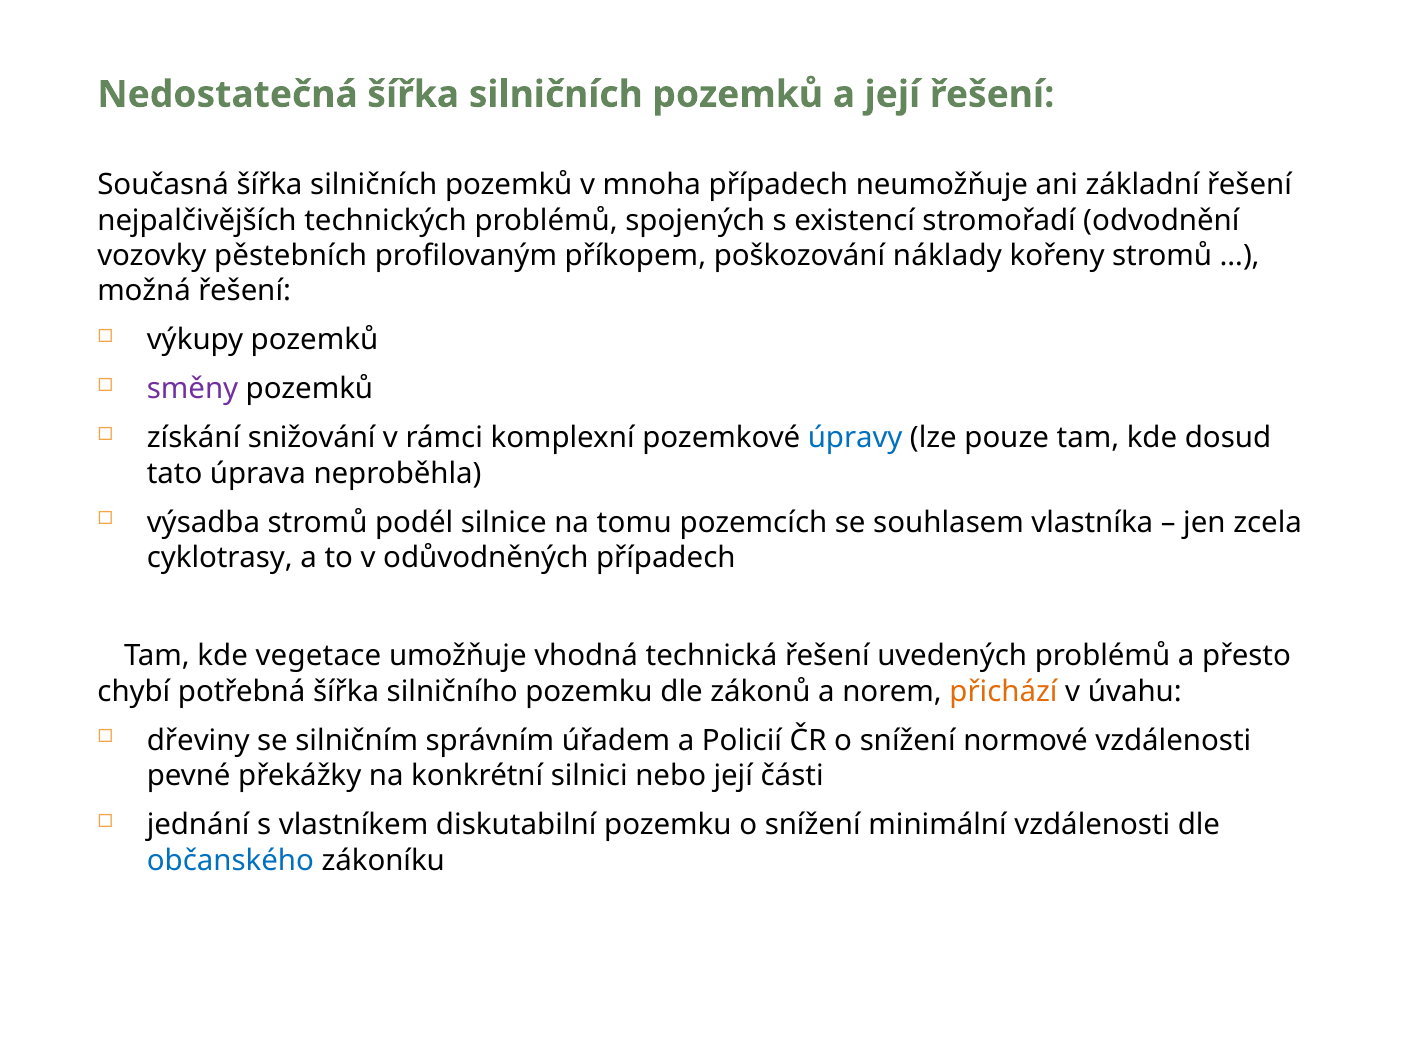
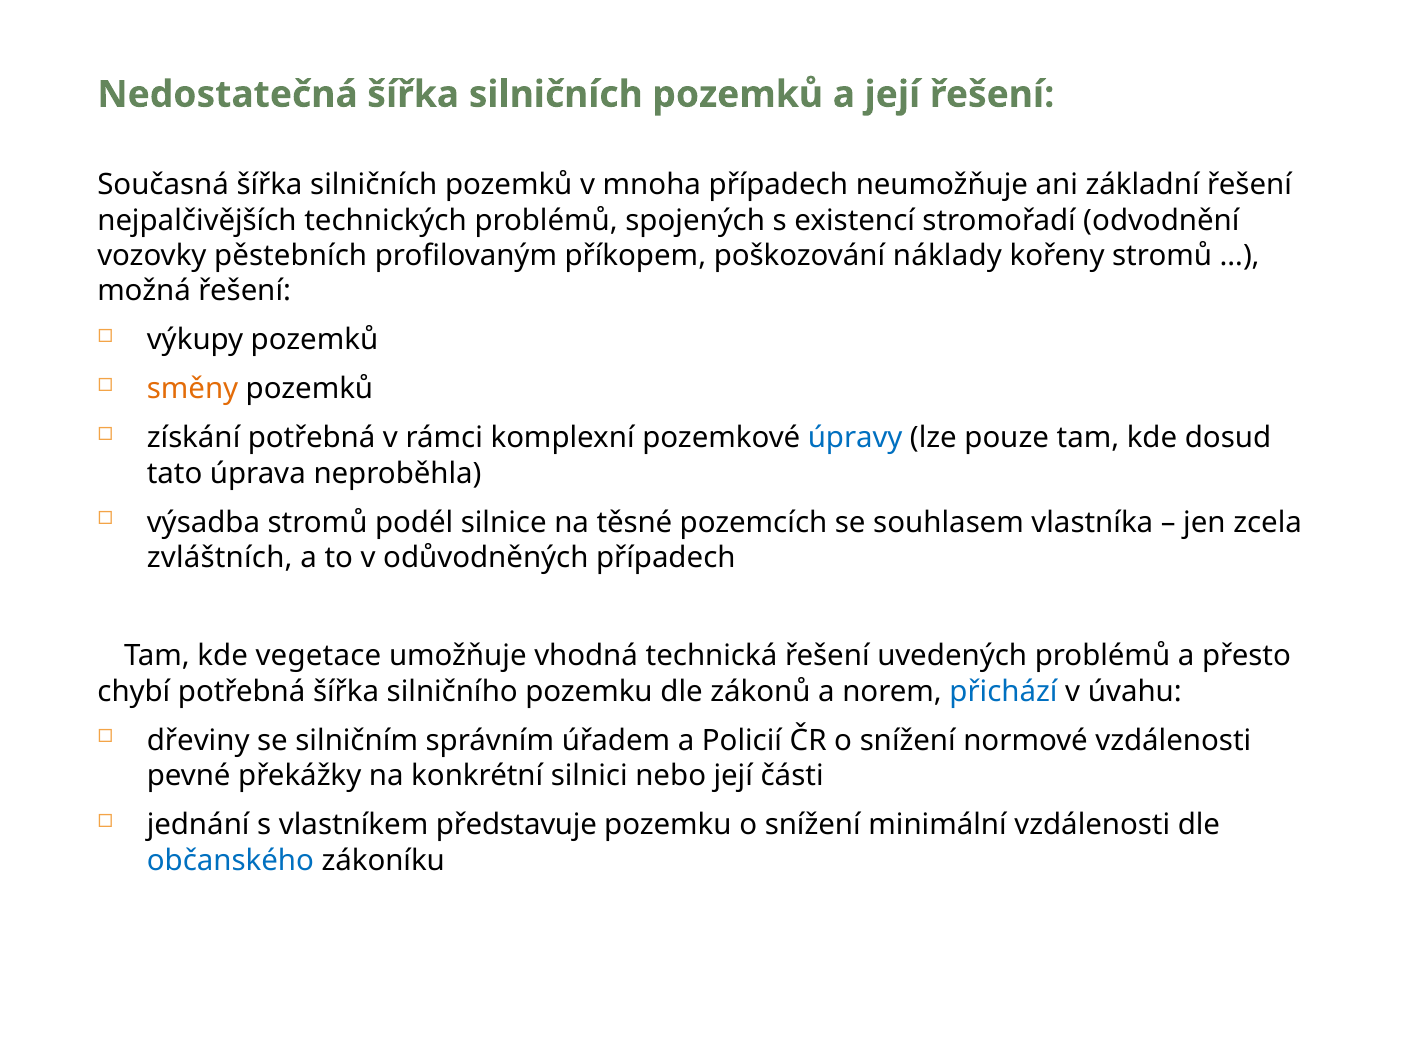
směny colour: purple -> orange (193, 389)
získání snižování: snižování -> potřebná (312, 438)
tomu: tomu -> těsné (634, 523)
cyklotrasy: cyklotrasy -> zvláštních (220, 558)
přichází colour: orange -> blue (1004, 692)
diskutabilní: diskutabilní -> představuje (516, 825)
